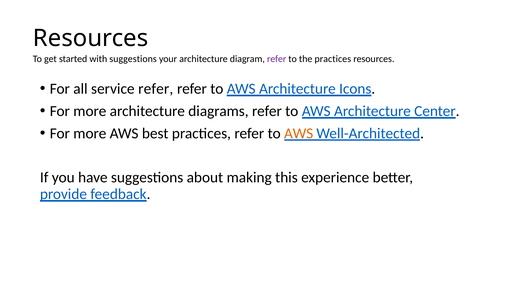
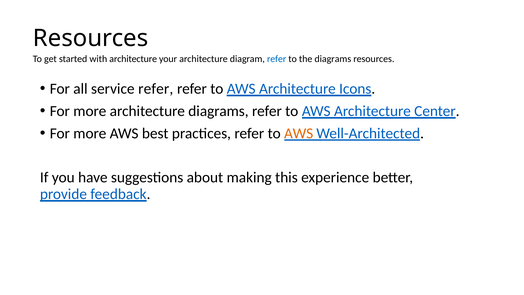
with suggestions: suggestions -> architecture (133, 59)
refer colour: purple -> blue (277, 59)
the practices: practices -> diagrams (333, 59)
